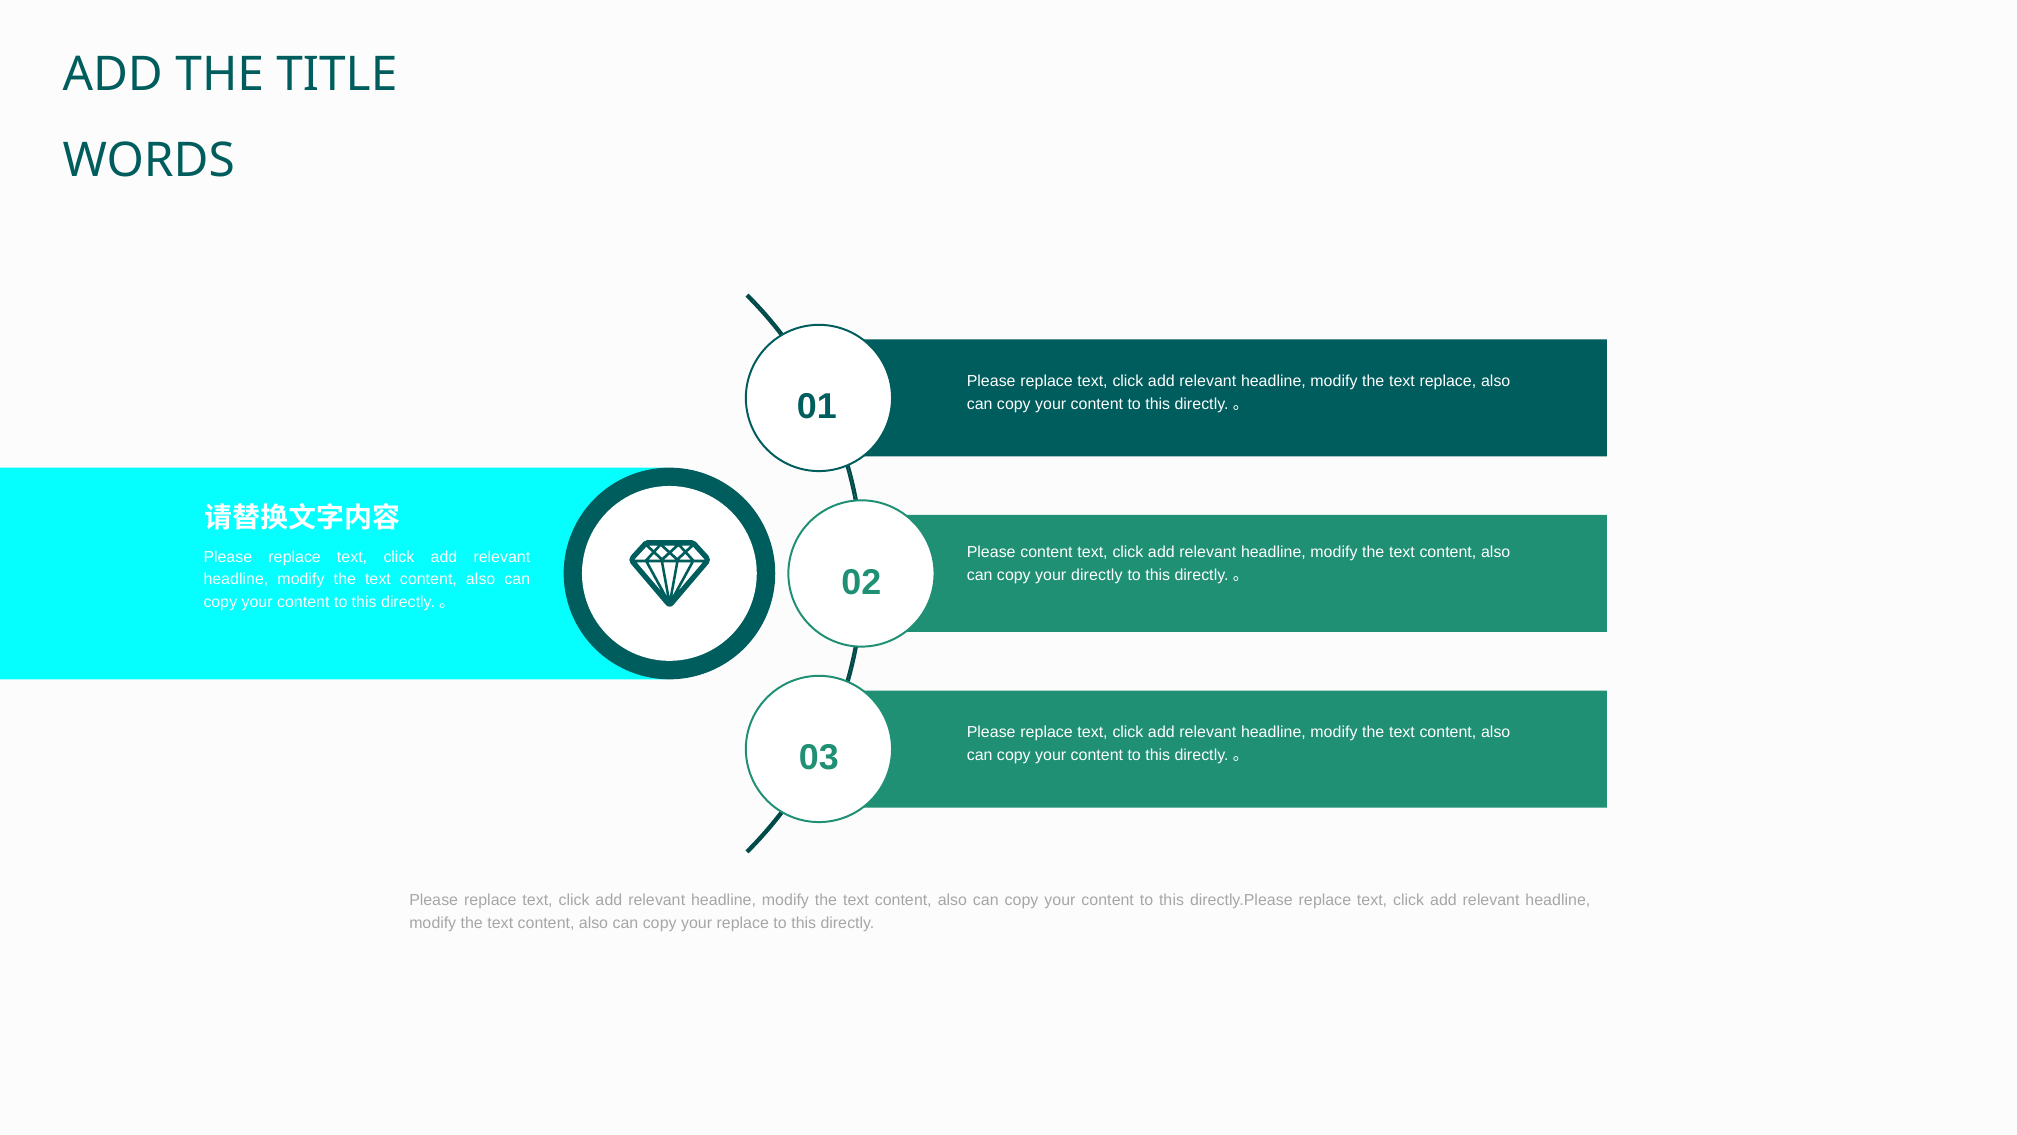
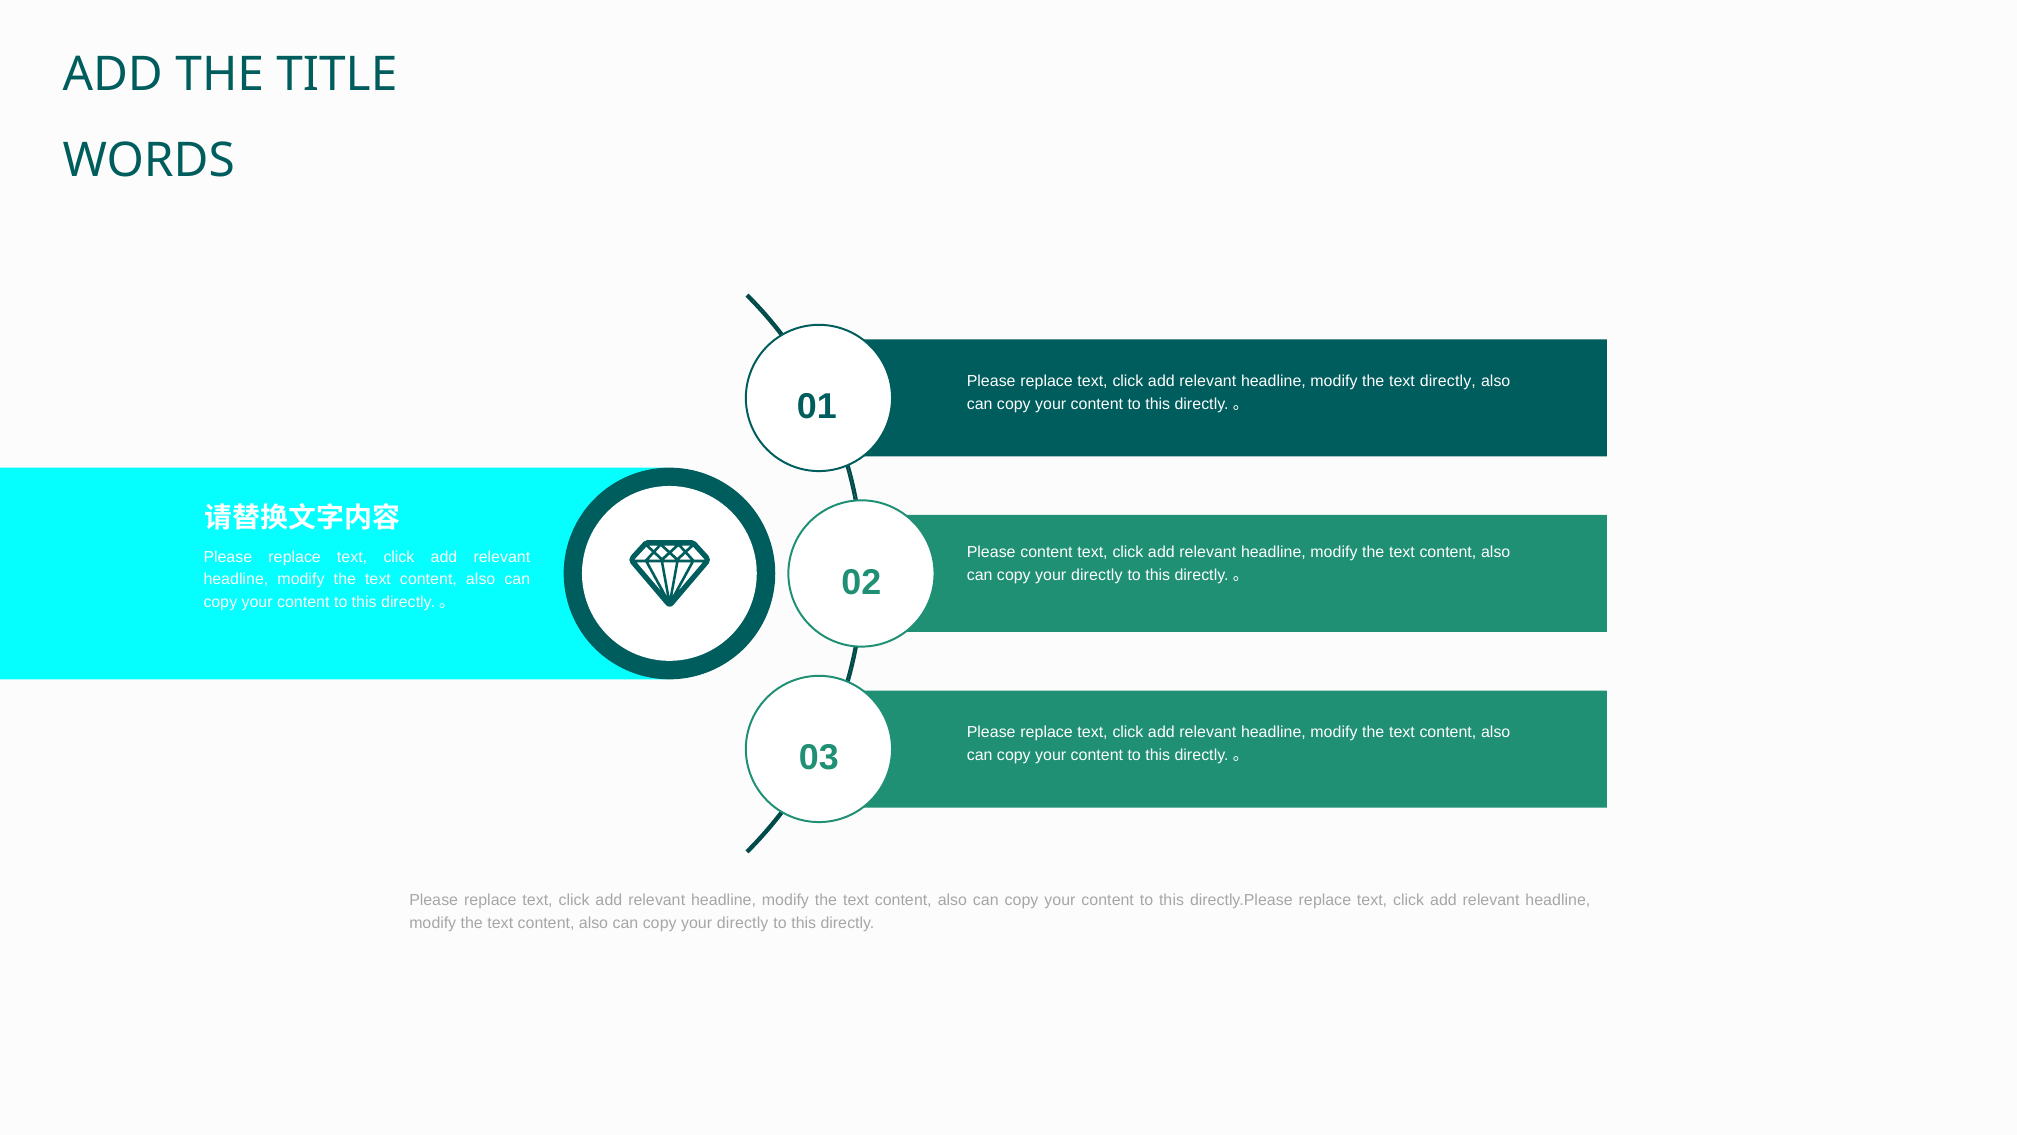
text replace: replace -> directly (1448, 381)
replace: replace -> directly (743, 923)
